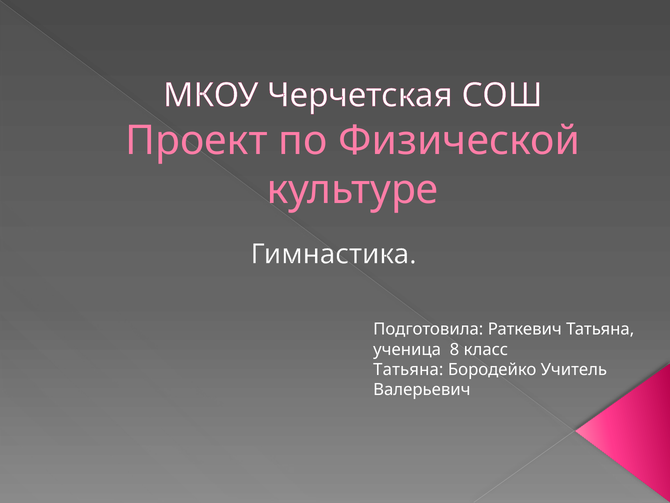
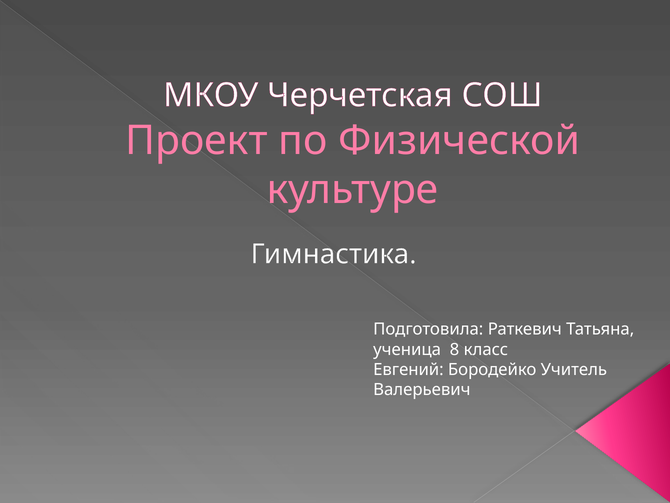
Татьяна: Татьяна -> Евгений (408, 369)
